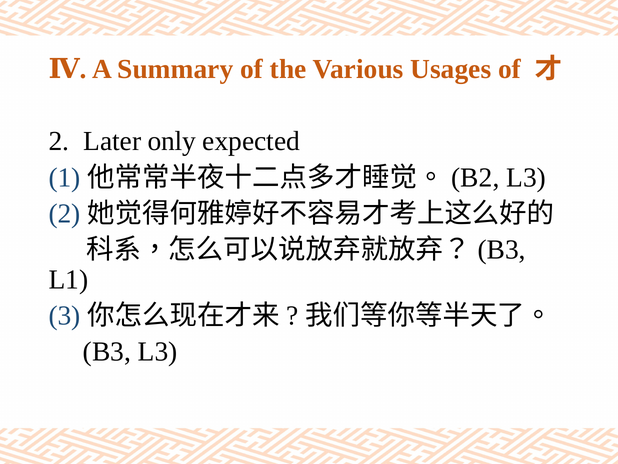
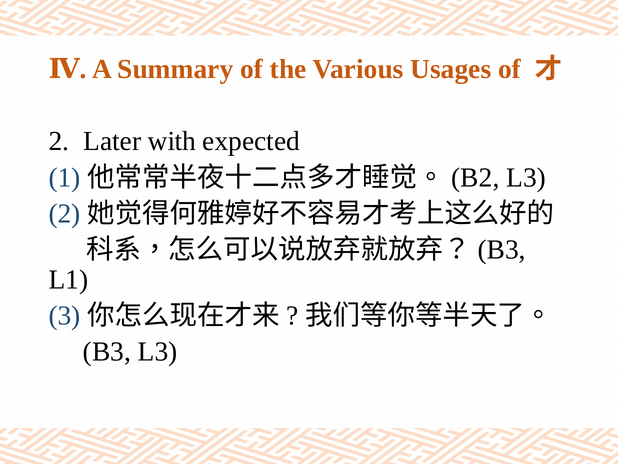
only: only -> with (172, 141)
